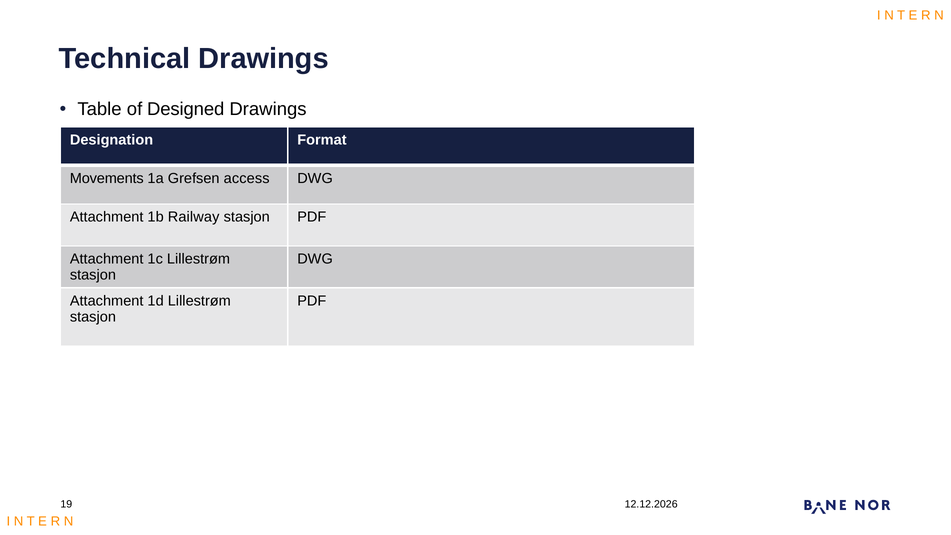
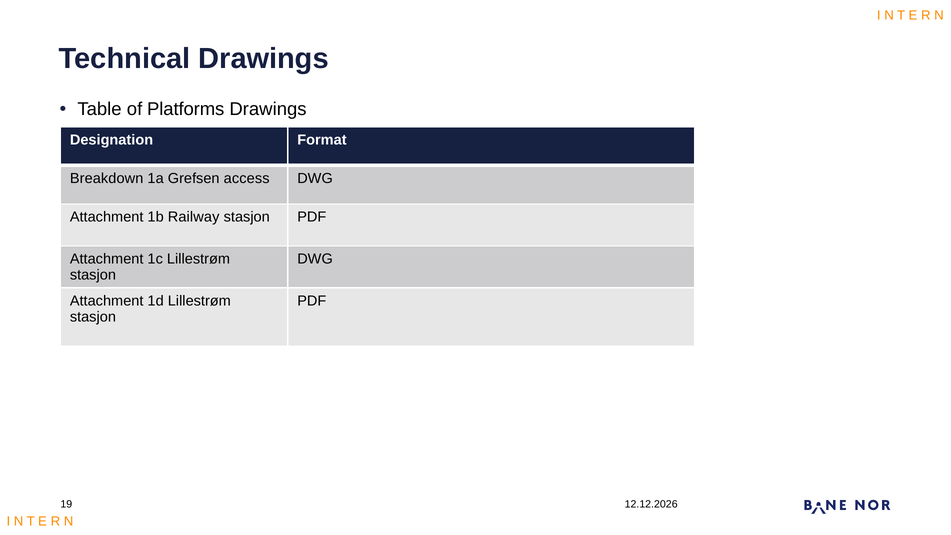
Designed: Designed -> Platforms (186, 109)
Movements: Movements -> Breakdown (107, 179)
